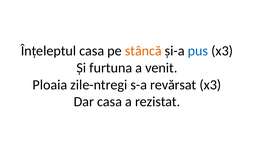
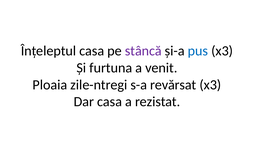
stâncă colour: orange -> purple (143, 51)
